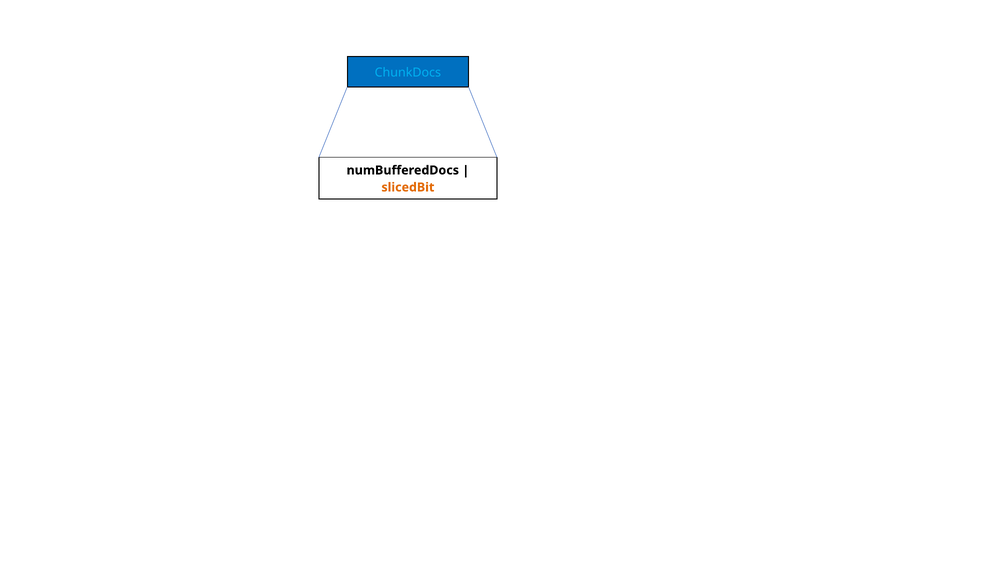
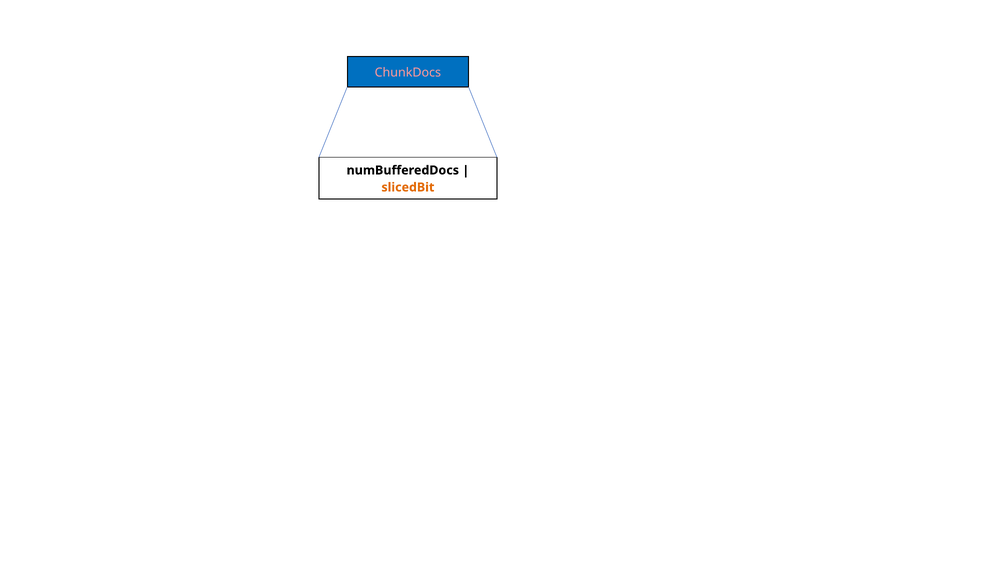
ChunkDocs colour: light blue -> pink (408, 72)
